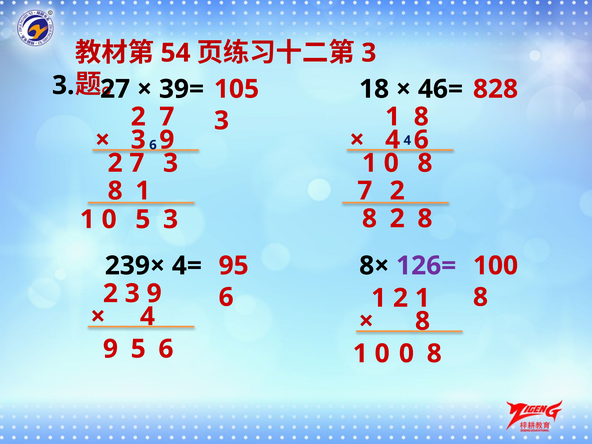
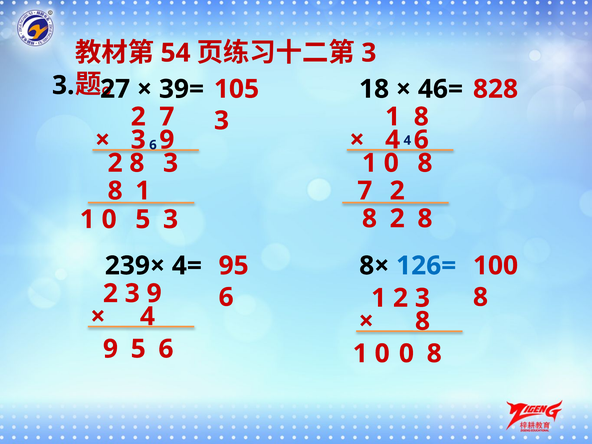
7: 7 -> 8 (137, 163)
126= colour: purple -> blue (426, 266)
1 2 1: 1 -> 3 (422, 298)
